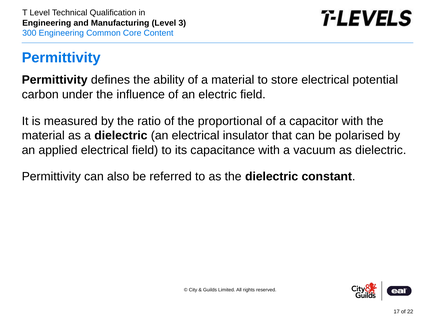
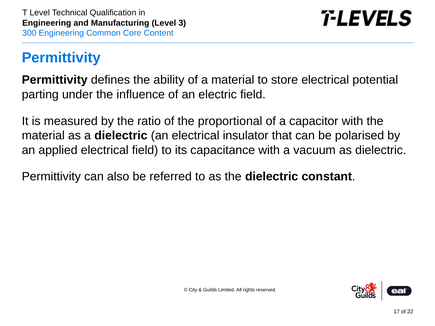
carbon: carbon -> parting (40, 95)
